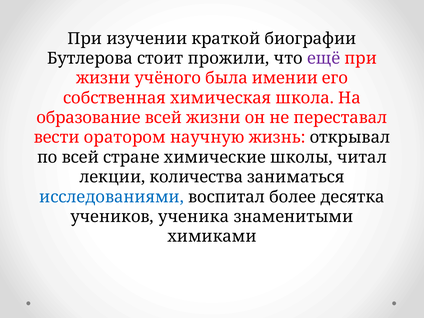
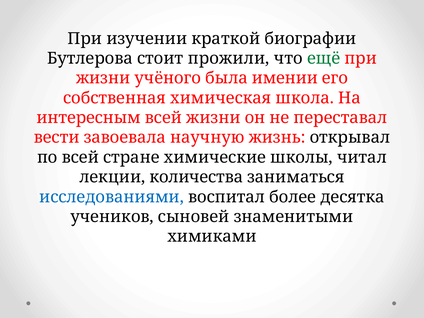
ещё colour: purple -> green (324, 58)
образование: образование -> интересным (89, 118)
оратором: оратором -> завоевала (125, 138)
ученика: ученика -> сыновей (194, 217)
